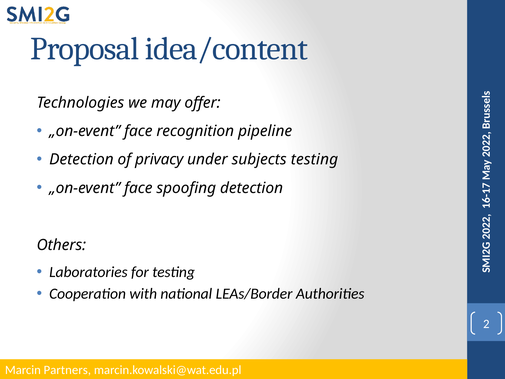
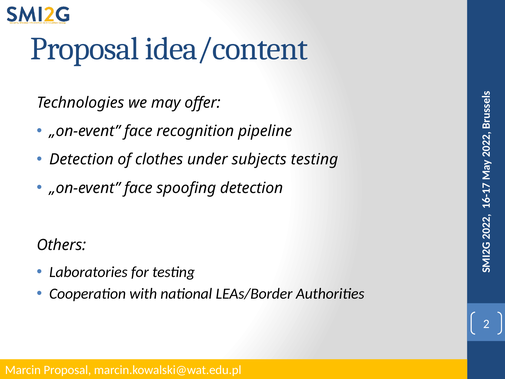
privacy: privacy -> clothes (159, 159)
Marcin Partners: Partners -> Proposal (67, 370)
